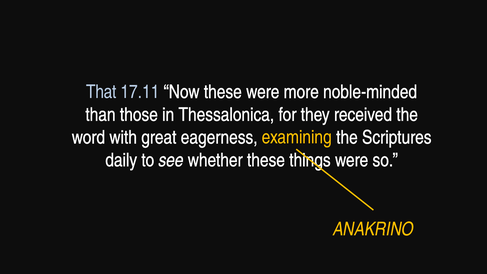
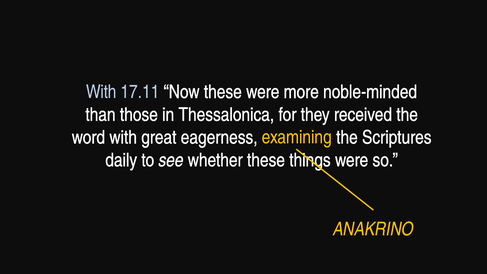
That: That -> With (101, 92)
